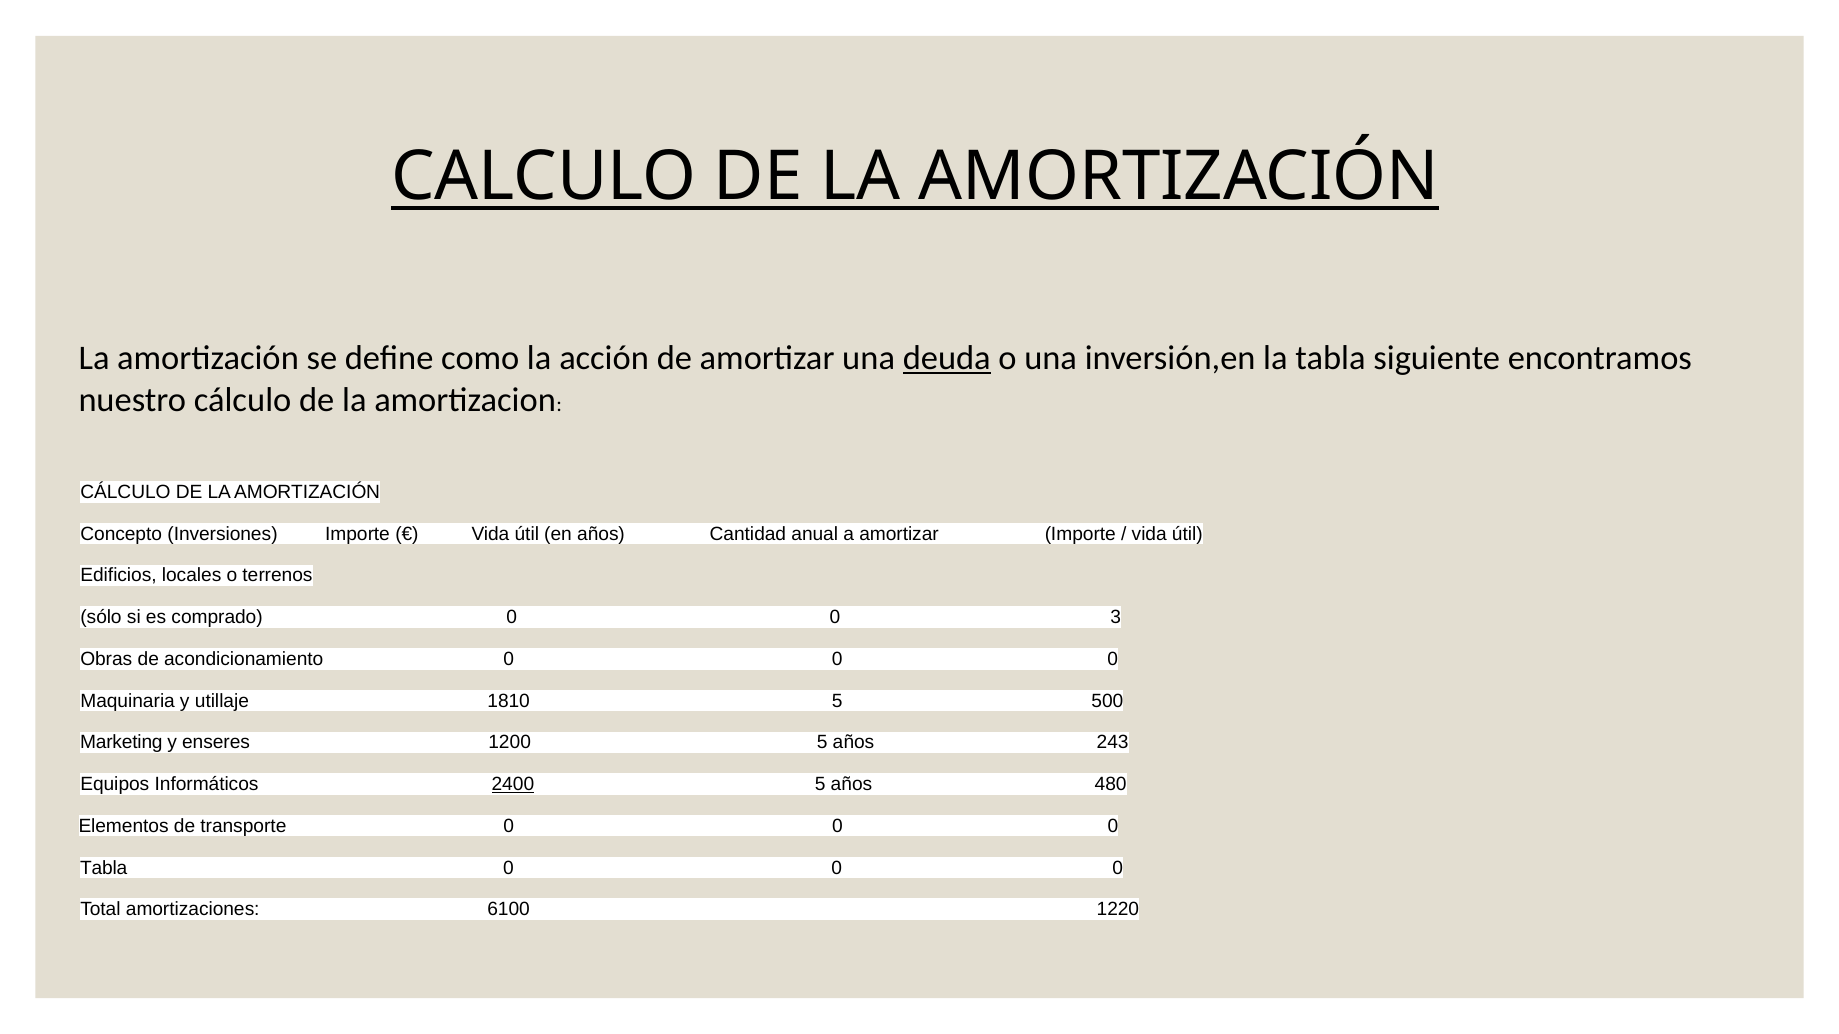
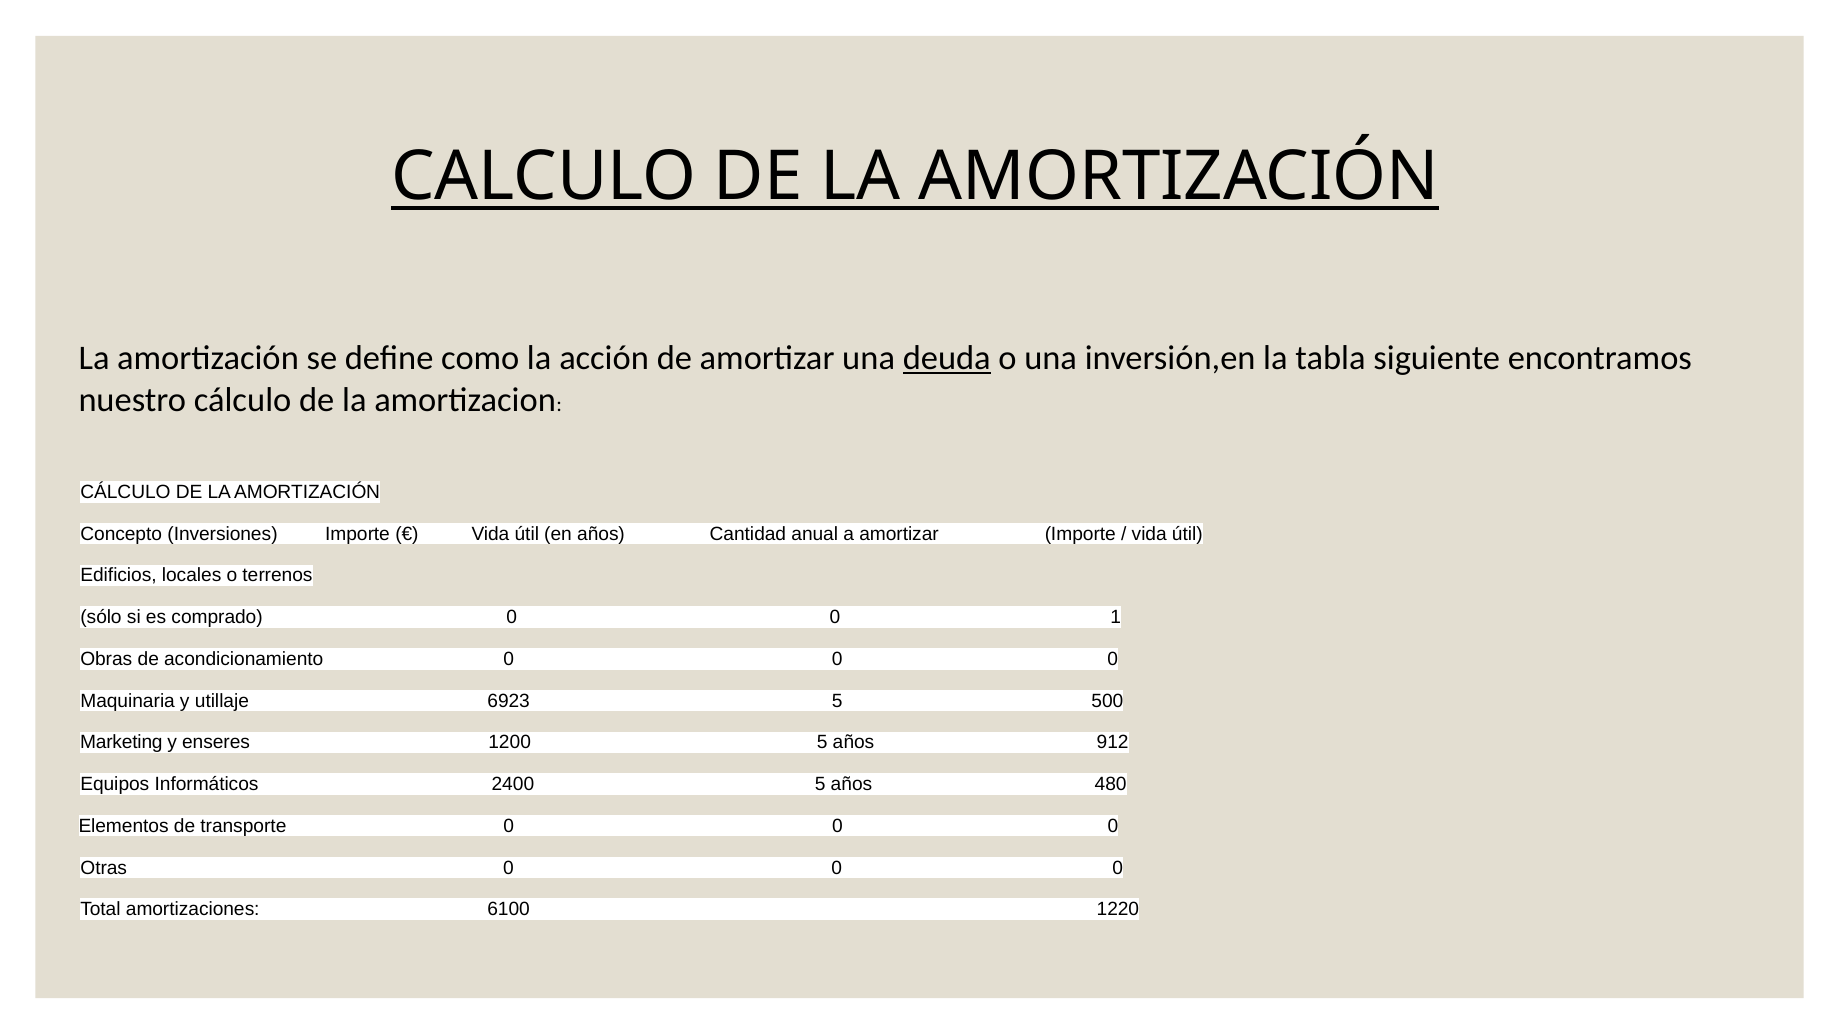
3: 3 -> 1 (1116, 618)
1810: 1810 -> 6923 (509, 701)
243: 243 -> 912 (1113, 743)
2400 underline: present -> none (513, 785)
Tabla: Tabla -> Otras (104, 868)
